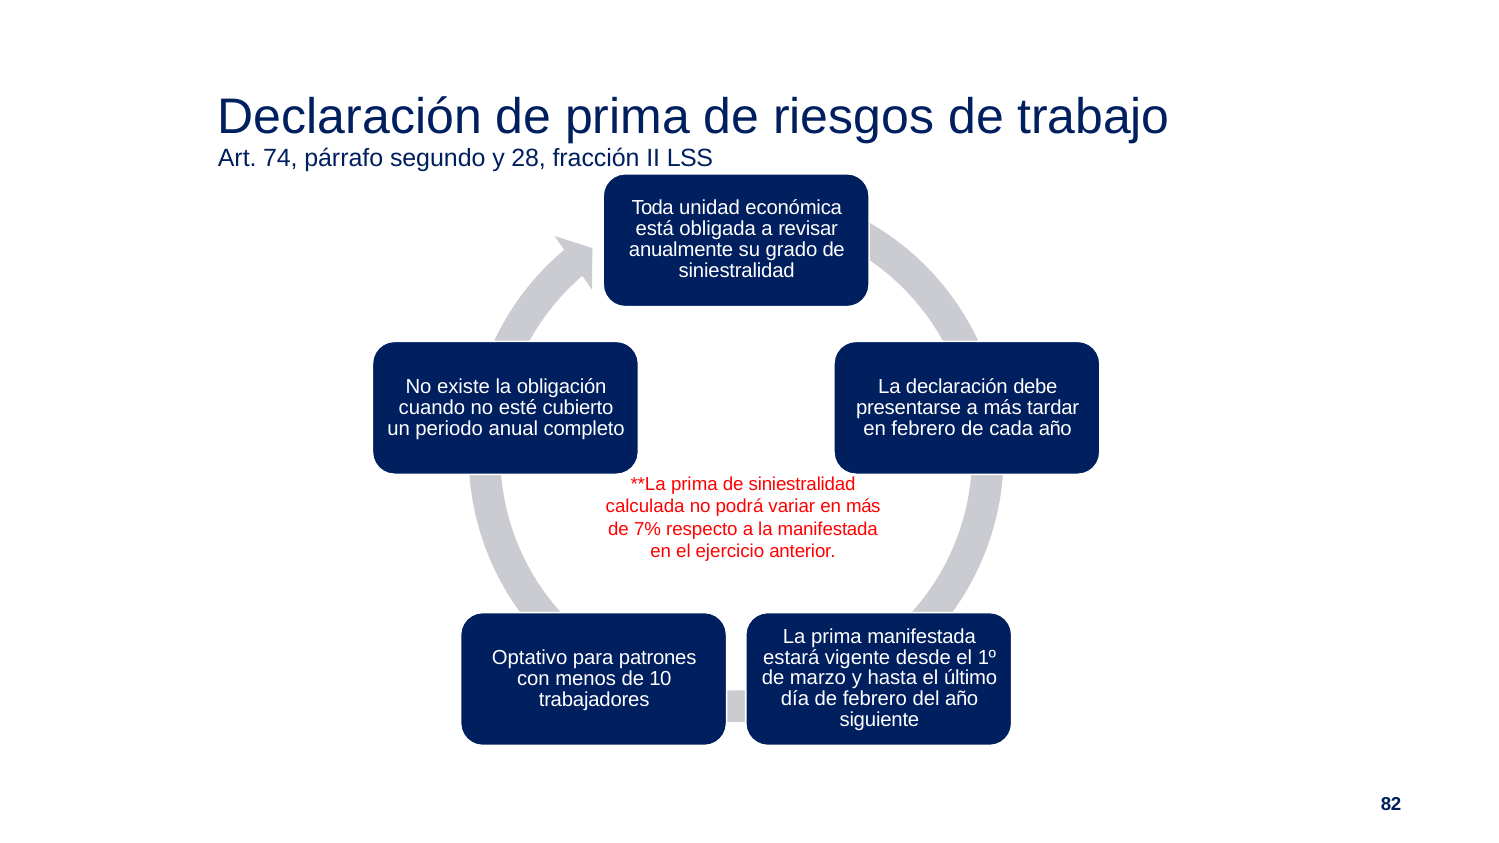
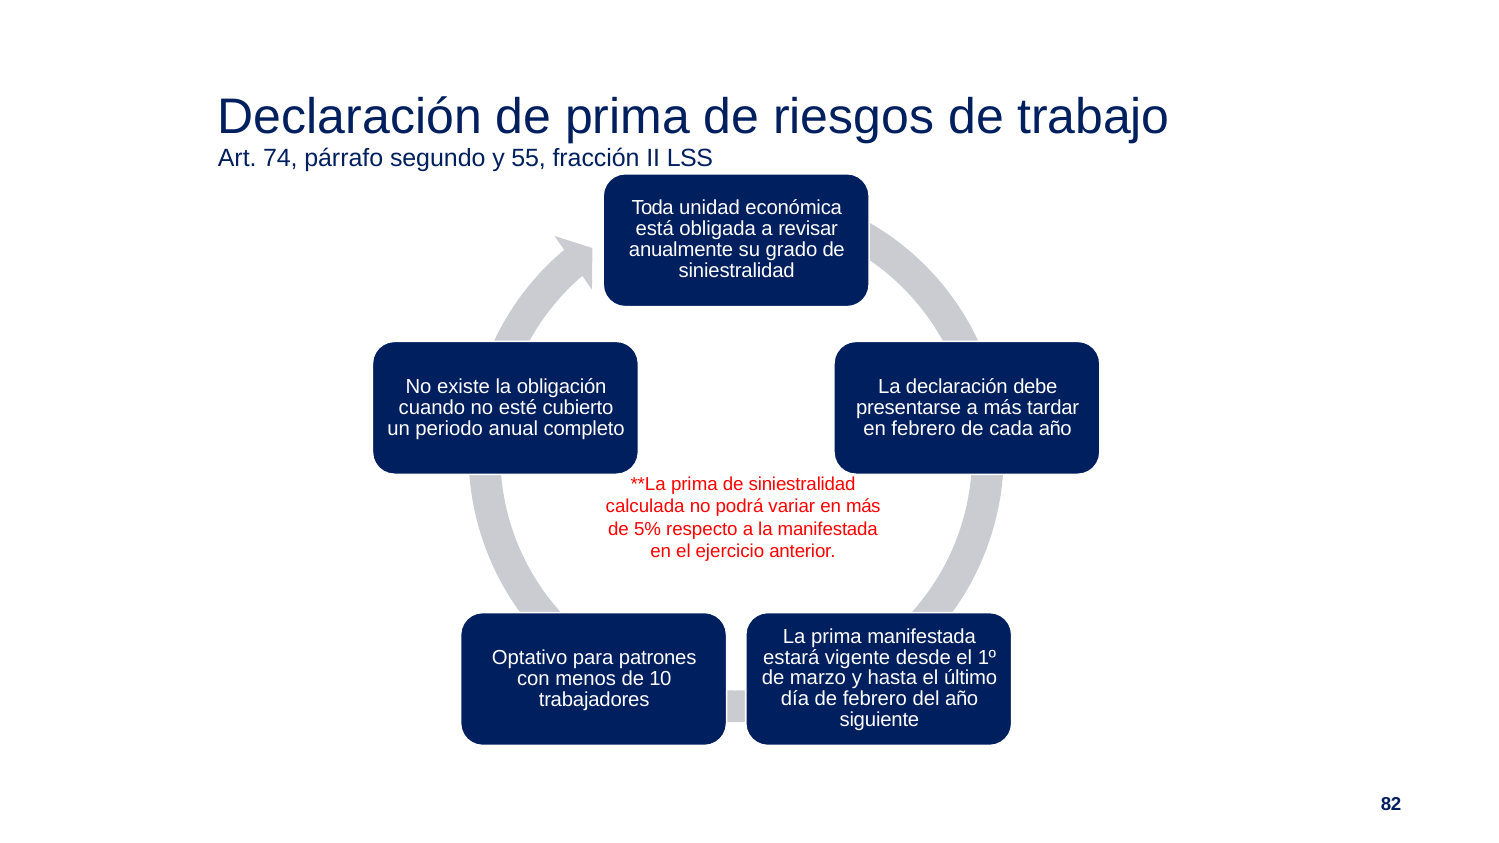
28: 28 -> 55 (529, 158)
7%: 7% -> 5% (648, 529)
